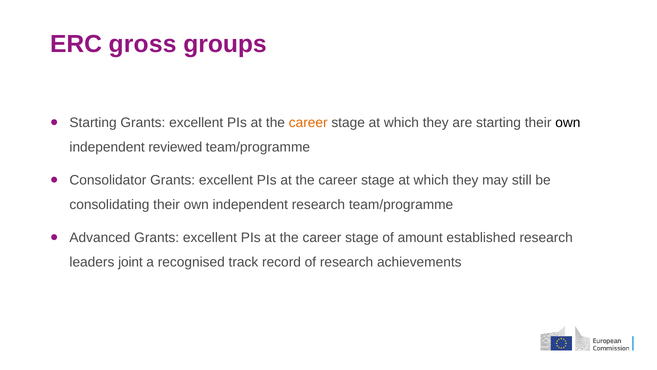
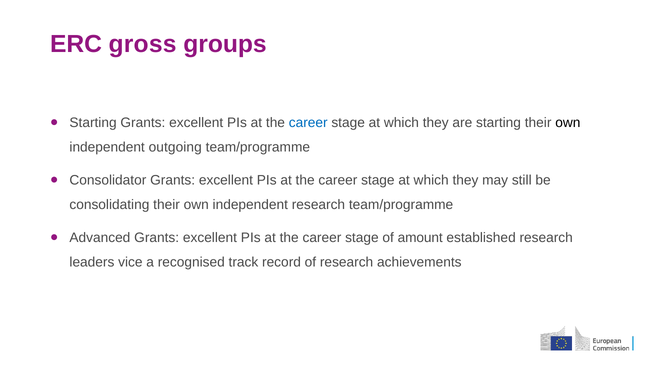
career colour: orange -> blue (308, 122)
reviewed: reviewed -> outgoing (175, 147)
joint: joint -> vice (130, 262)
